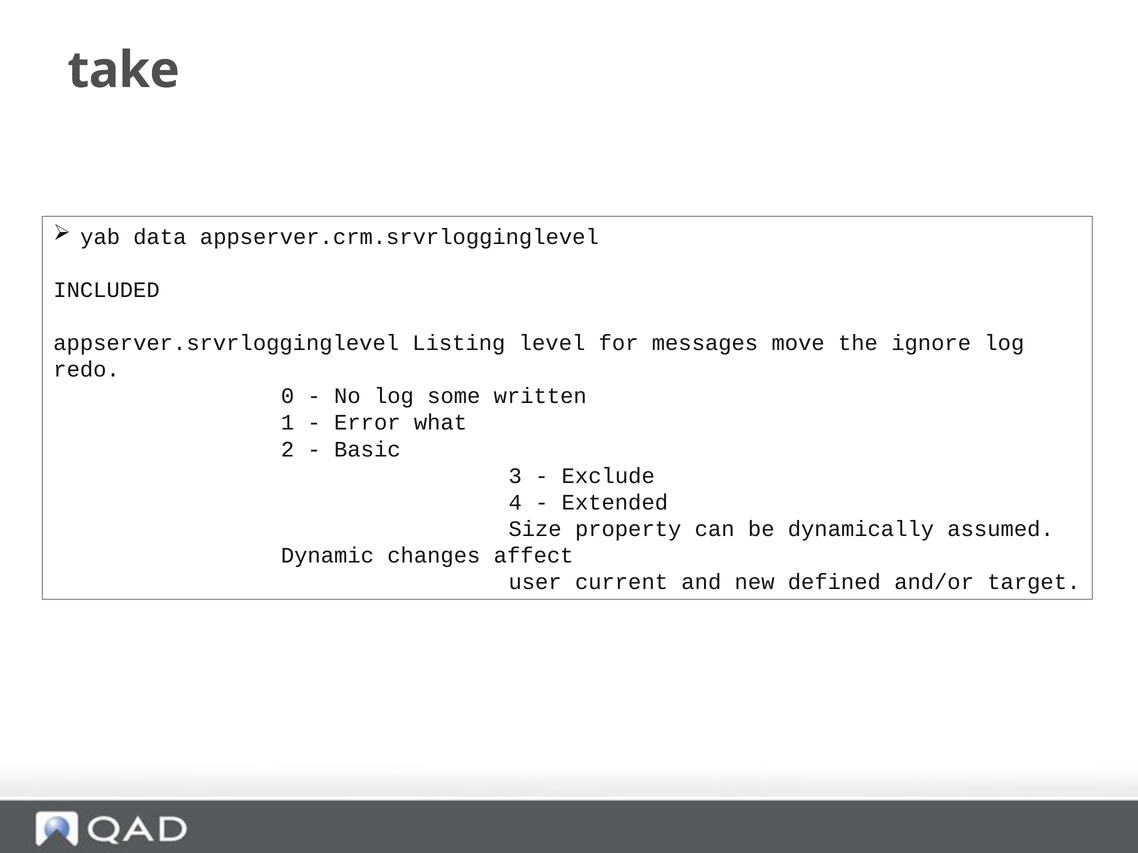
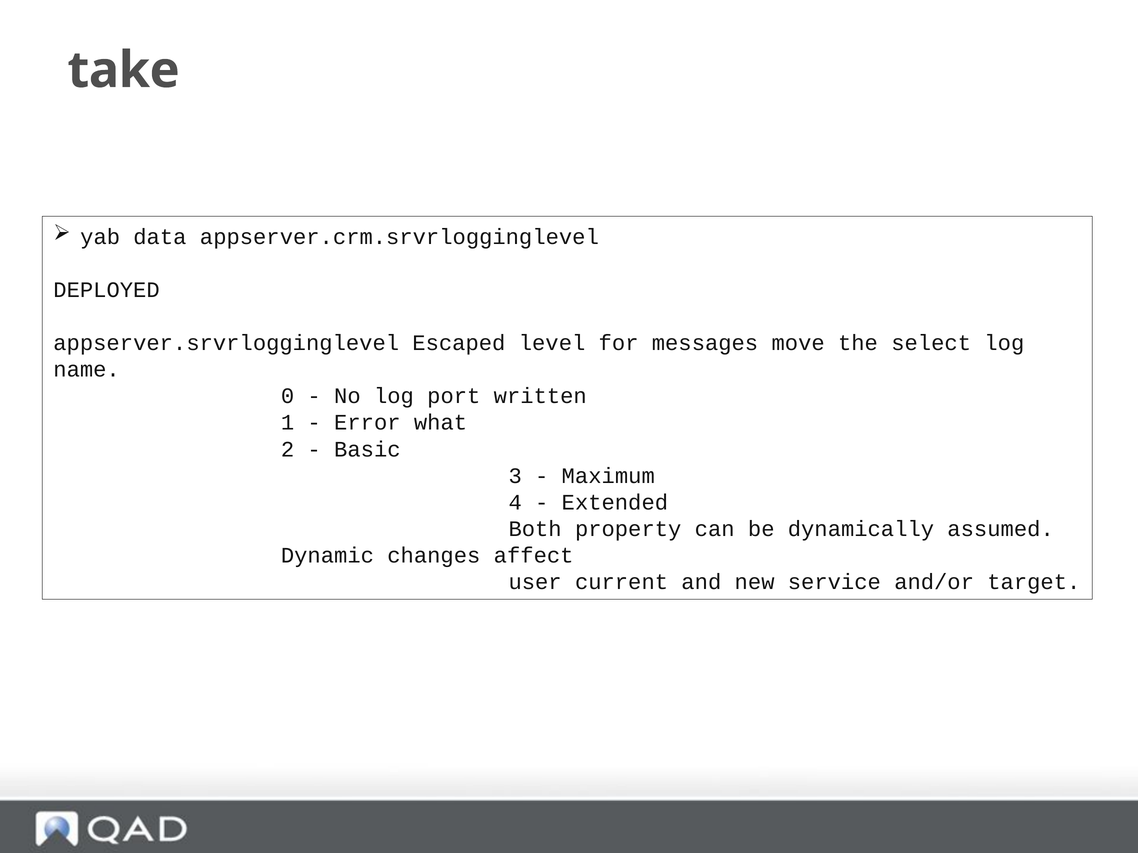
INCLUDED: INCLUDED -> DEPLOYED (107, 290)
Listing: Listing -> Escaped (459, 343)
ignore: ignore -> select (931, 343)
redo: redo -> name (87, 370)
some: some -> port (454, 396)
Exclude: Exclude -> Maximum (608, 476)
Size: Size -> Both (535, 529)
defined: defined -> service (834, 582)
